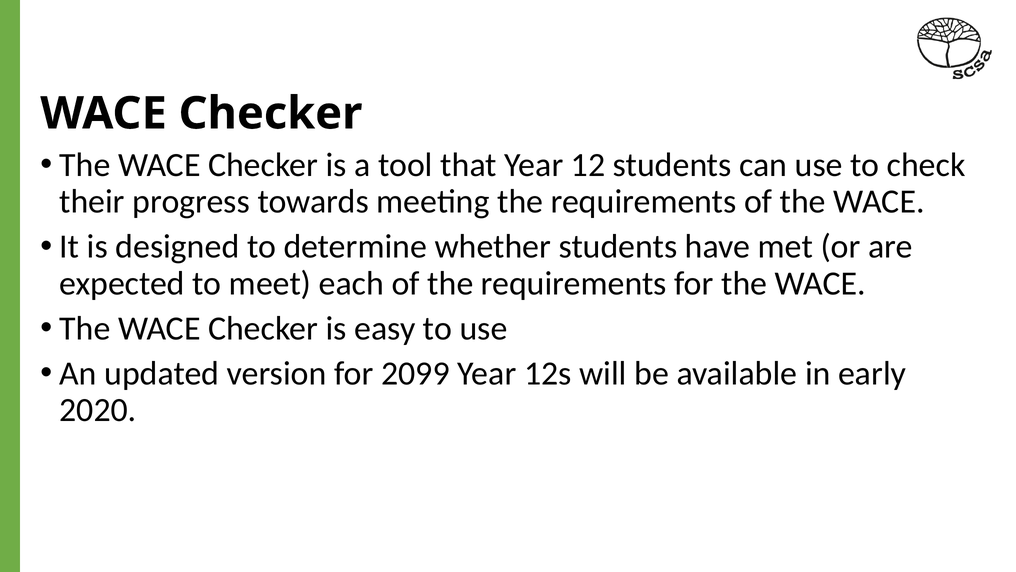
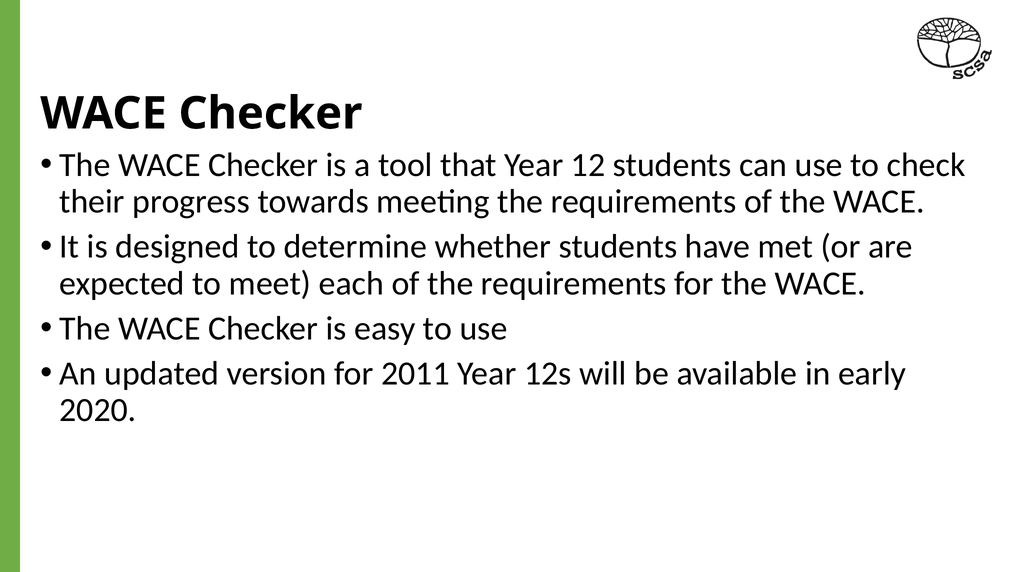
2099: 2099 -> 2011 (415, 373)
